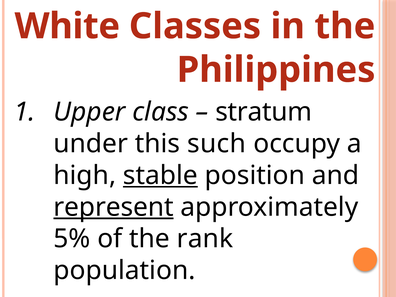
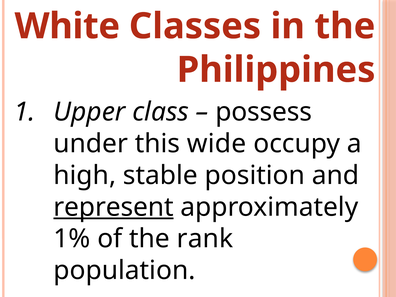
stratum: stratum -> possess (264, 112)
such: such -> wide (217, 144)
stable underline: present -> none (160, 175)
5%: 5% -> 1% (72, 239)
